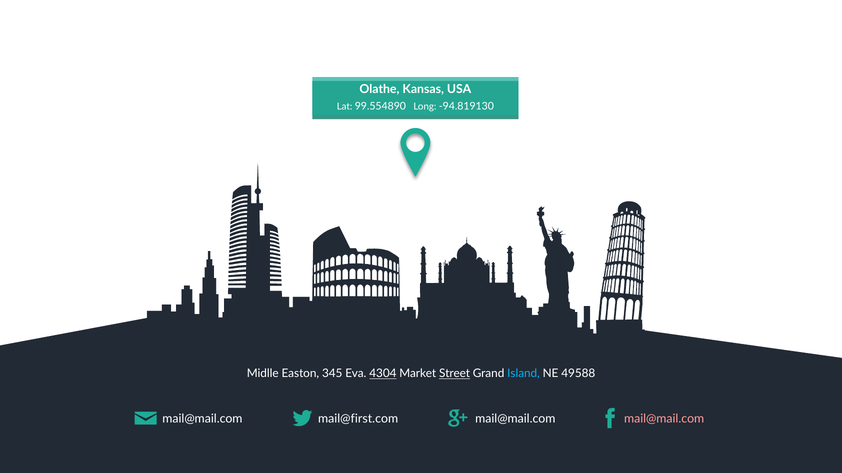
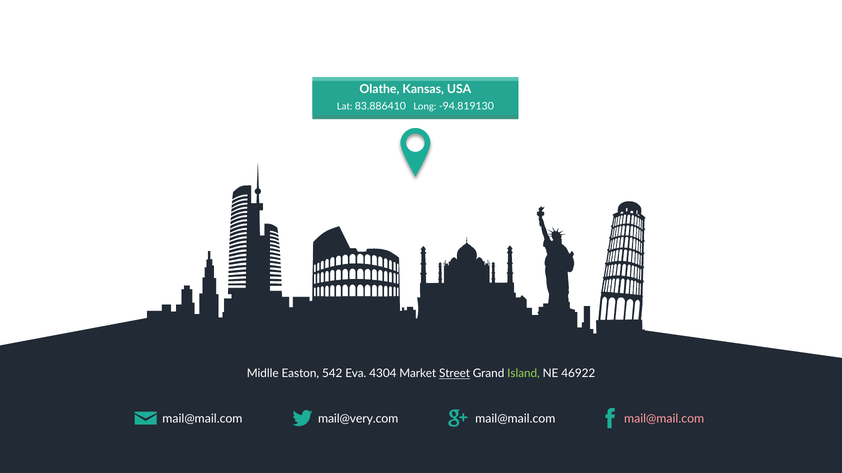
99.554890: 99.554890 -> 83.886410 (380, 106)
345: 345 -> 542 (332, 374)
4304 underline: present -> none (383, 374)
Island colour: light blue -> light green (524, 374)
49588: 49588 -> 46922 (578, 374)
mail@first.com: mail@first.com -> mail@very.com (358, 419)
